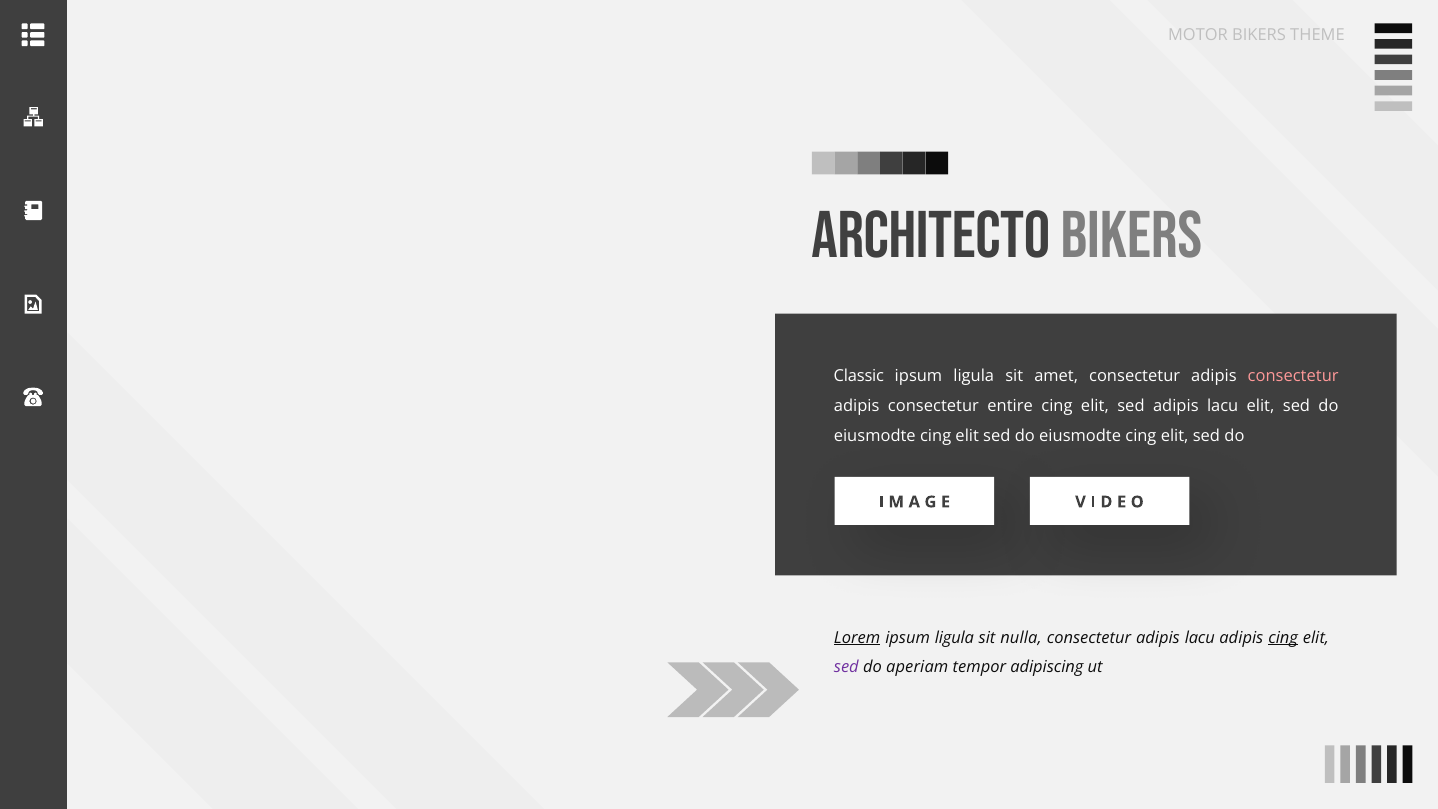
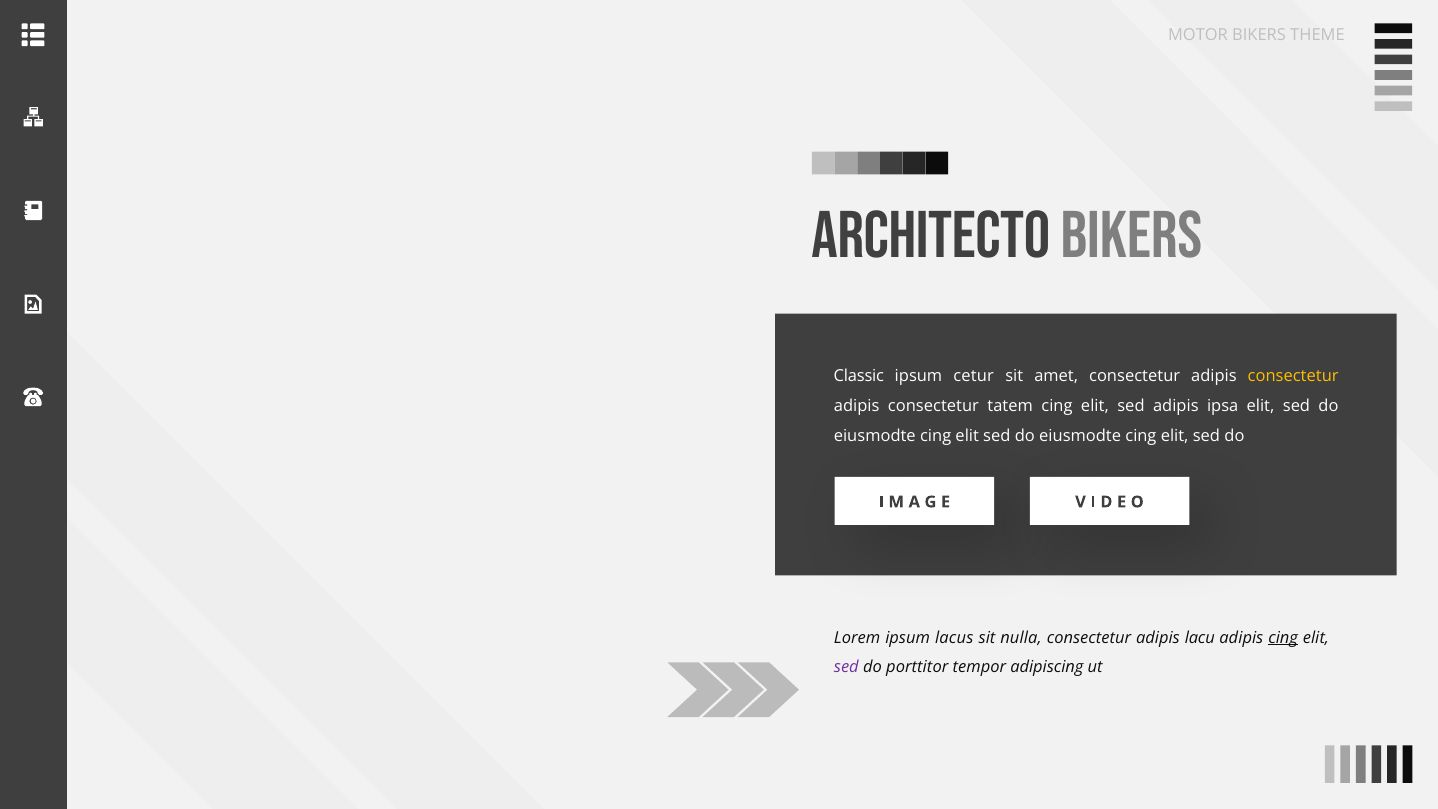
ligula: ligula -> cetur (974, 376)
consectetur colour: pink -> yellow (1293, 376)
entire: entire -> tatem (1010, 406)
sed adipis lacu: lacu -> ipsa (1223, 406)
Lorem underline: present -> none (857, 638)
ligula: ligula -> lacus (954, 638)
aperiam: aperiam -> porttitor (917, 667)
